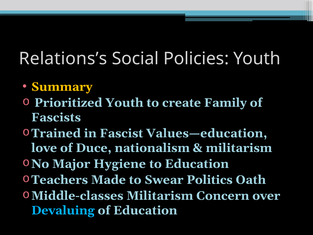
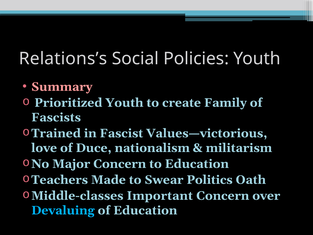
Summary colour: yellow -> pink (62, 87)
Values—education: Values—education -> Values—victorious (207, 133)
Major Hygiene: Hygiene -> Concern (120, 164)
Middle-classes Militarism: Militarism -> Important (160, 196)
